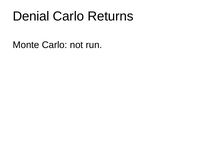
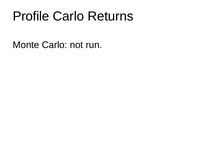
Denial: Denial -> Profile (31, 16)
